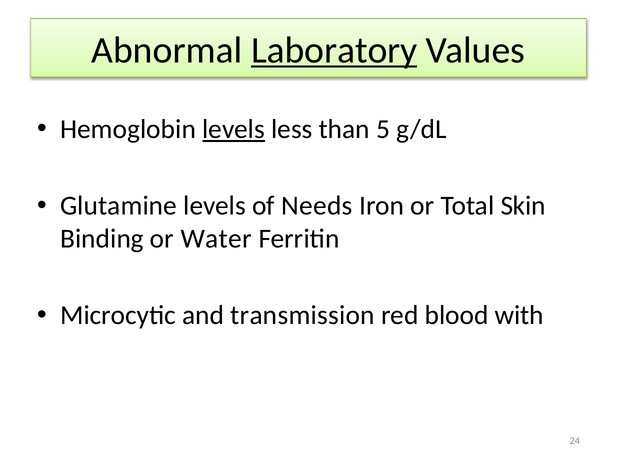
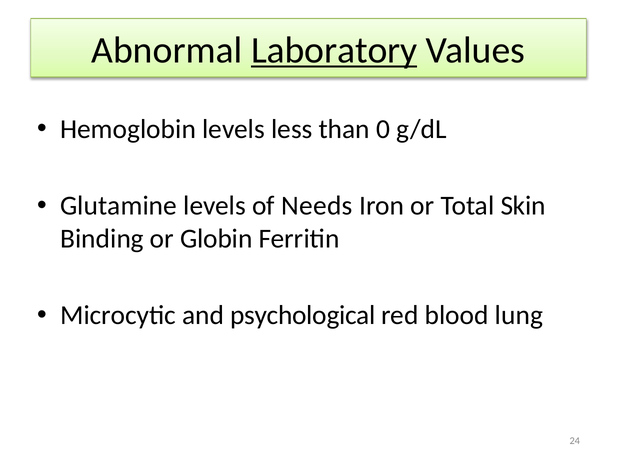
levels underline: present -> none (234, 129)
5: 5 -> 0 (383, 129)
Water: Water -> Globin (216, 239)
transmission: transmission -> psychological (303, 316)
with: with -> lung (519, 316)
